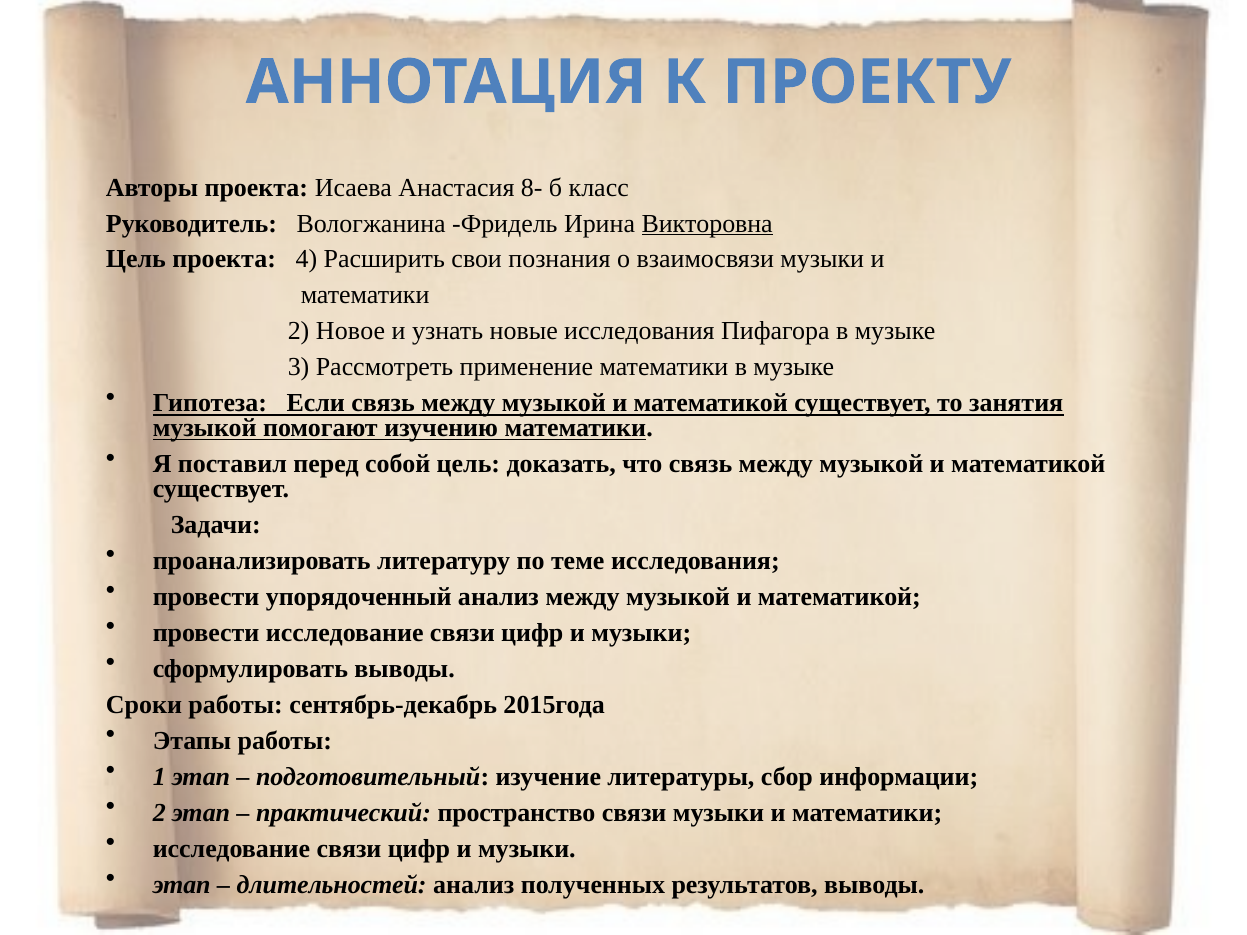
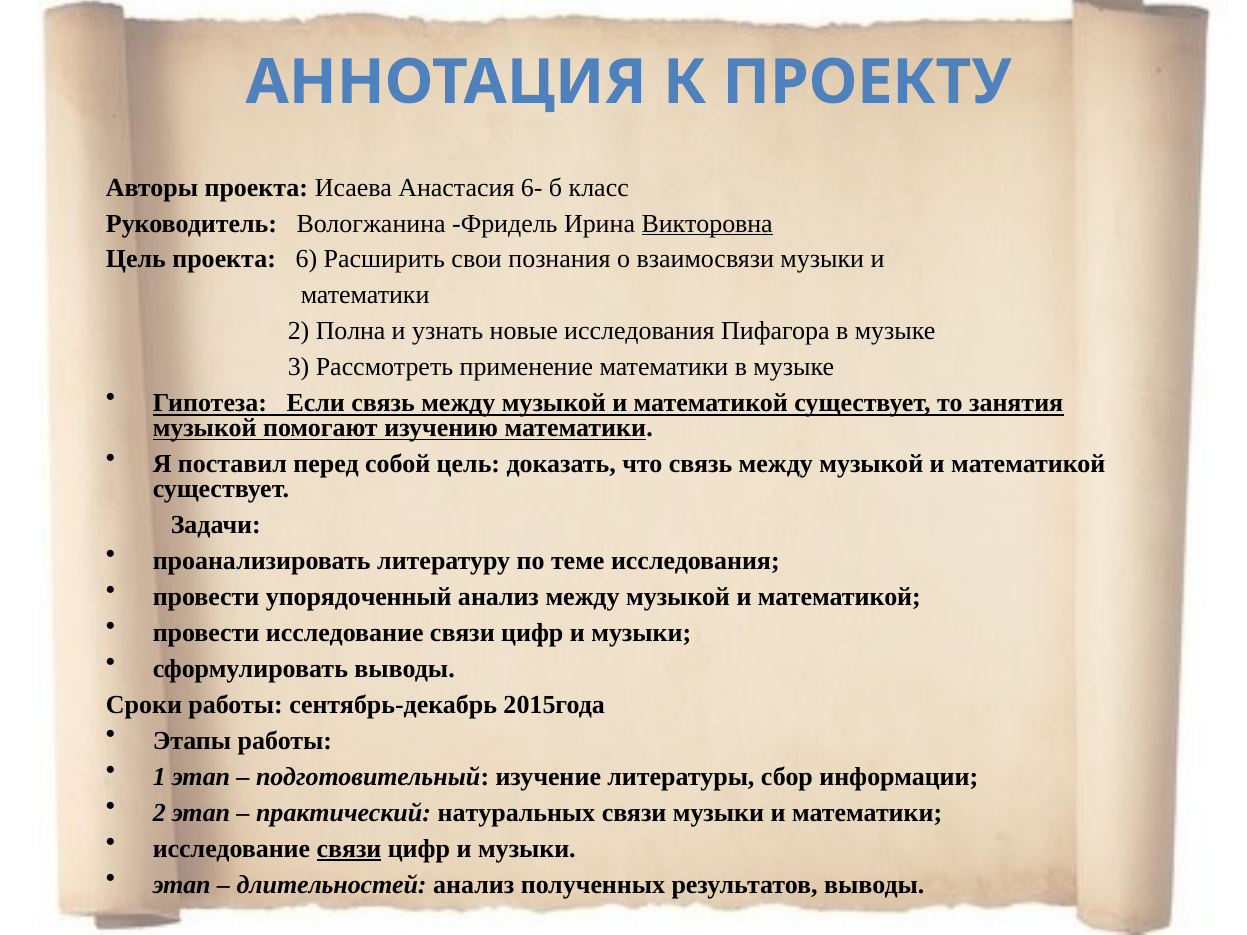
8-: 8- -> 6- (532, 188)
4: 4 -> 6 (306, 259)
Новое: Новое -> Полна (351, 331)
пространство: пространство -> натуральных (516, 813)
связи underline: none -> present (349, 849)
